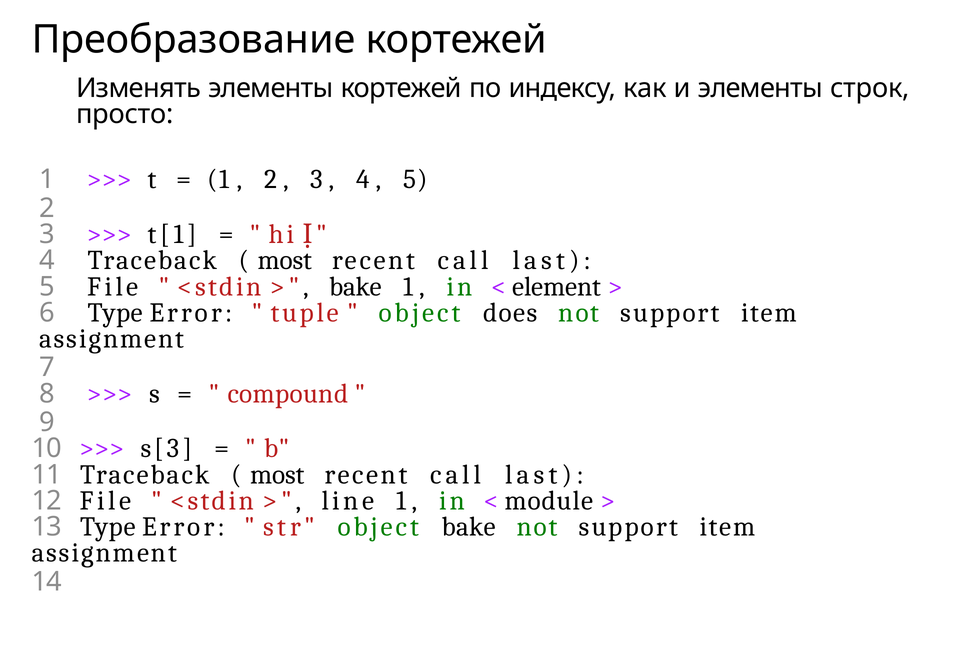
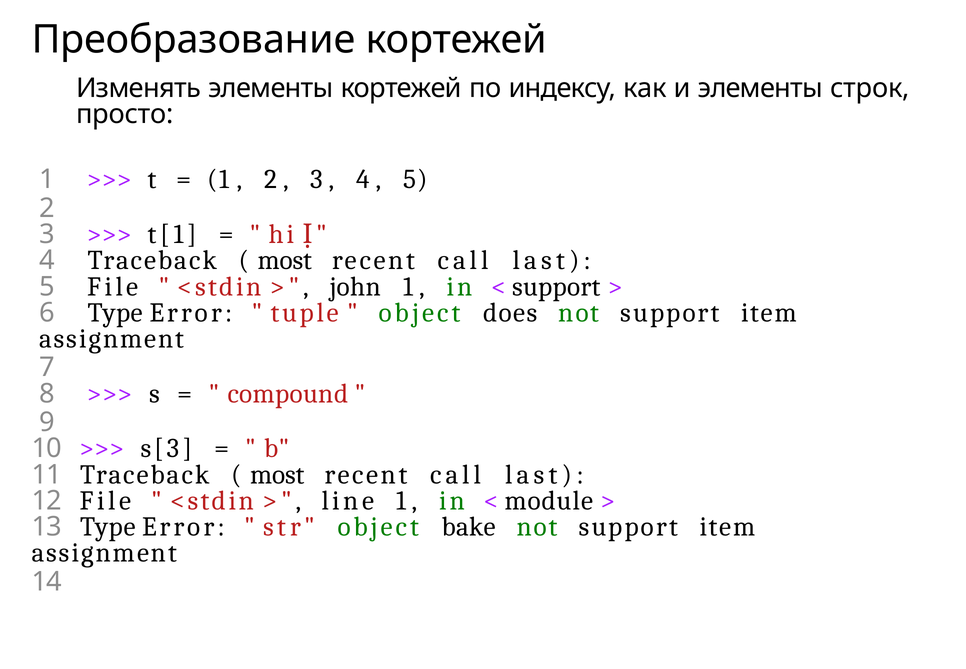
bake: bake -> john (355, 286)
element: element -> support (556, 286)
